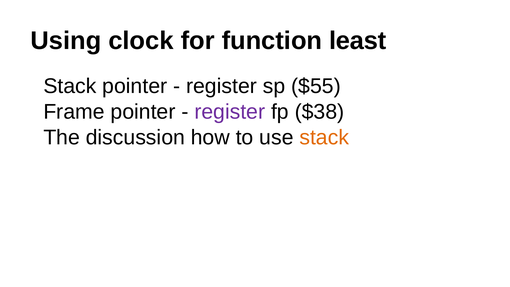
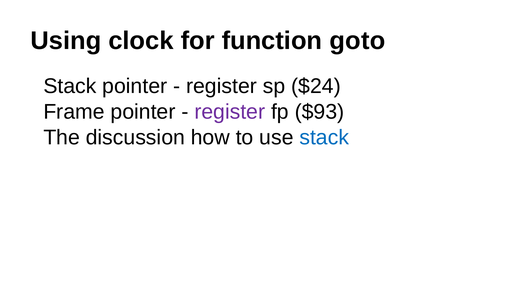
least: least -> goto (357, 41)
$55: $55 -> $24 (316, 86)
$38: $38 -> $93 (320, 112)
stack colour: orange -> blue (324, 137)
